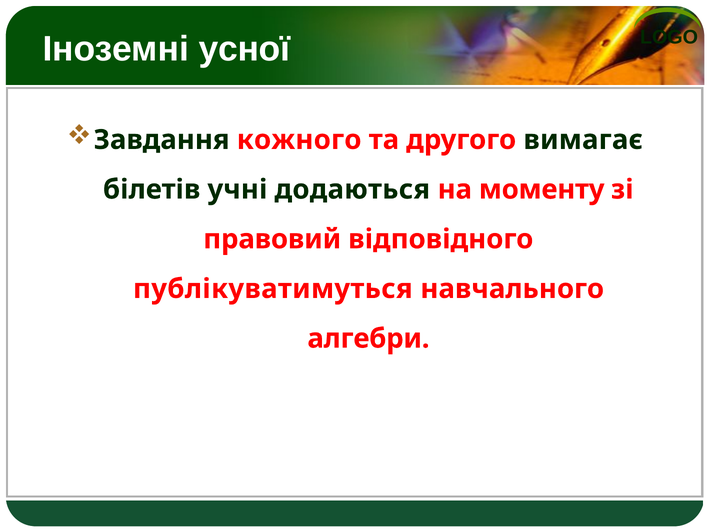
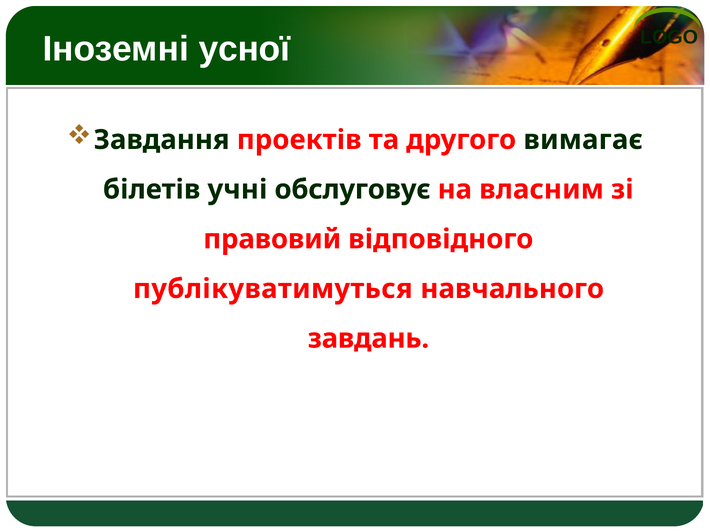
кожного: кожного -> проектів (299, 140)
додаються: додаються -> обслуговує (353, 190)
моменту: моменту -> власним (542, 190)
алгебри: алгебри -> завдань (368, 339)
